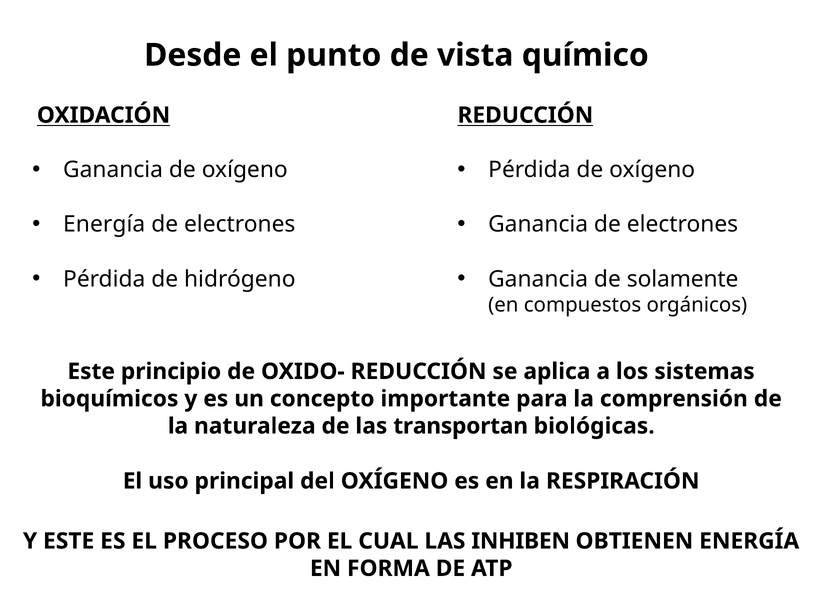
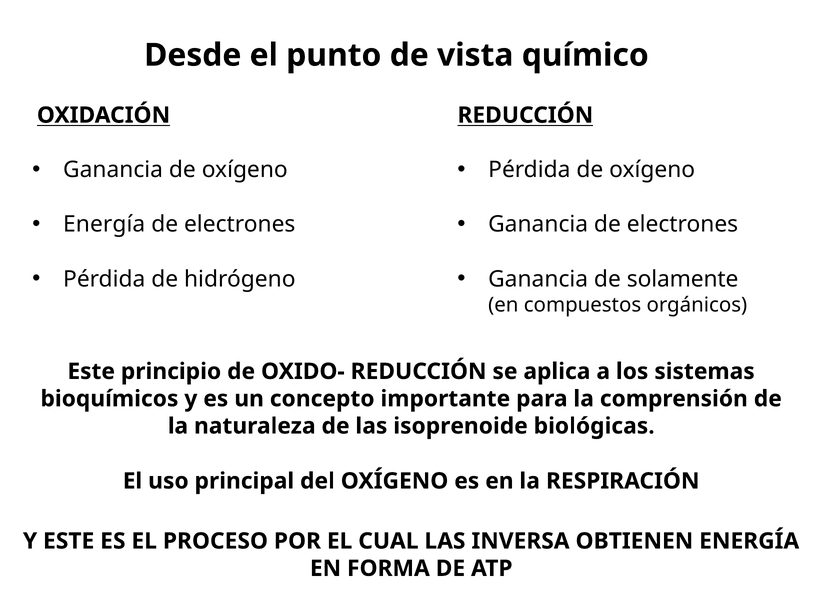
transportan: transportan -> isoprenoide (461, 426)
INHIBEN: INHIBEN -> INVERSA (520, 541)
